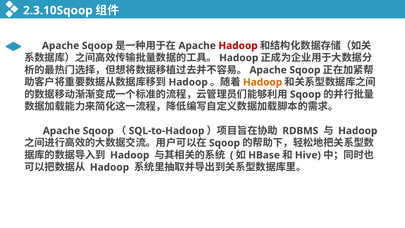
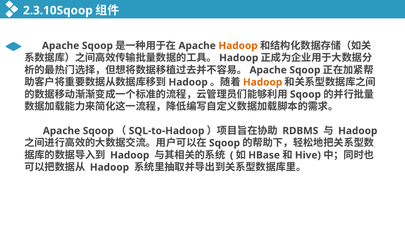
Hadoop colour: red -> orange (238, 46)
